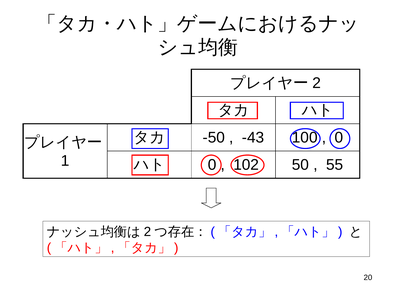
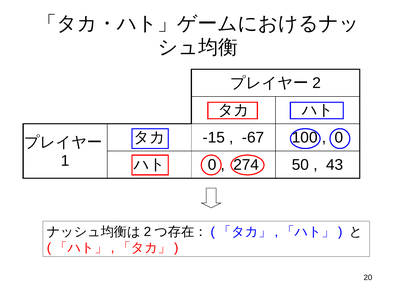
-50: -50 -> -15 (214, 138)
-43: -43 -> -67 (253, 138)
102: 102 -> 274 (246, 165)
55: 55 -> 43 (335, 165)
